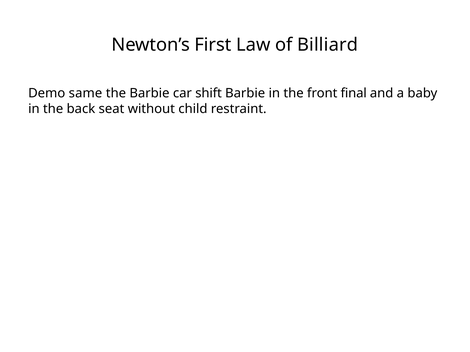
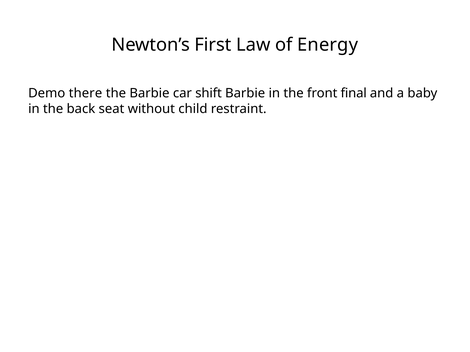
Billiard: Billiard -> Energy (328, 45)
same: same -> there (85, 93)
